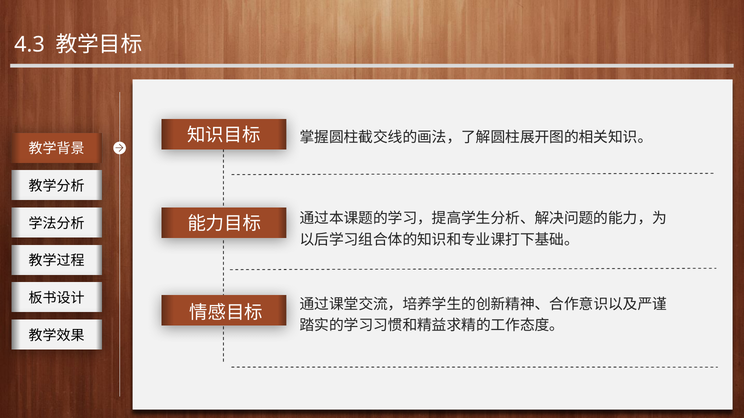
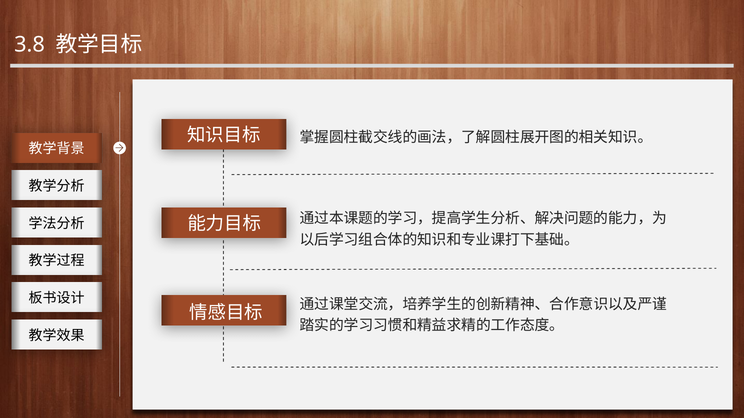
4.3: 4.3 -> 3.8 (30, 44)
